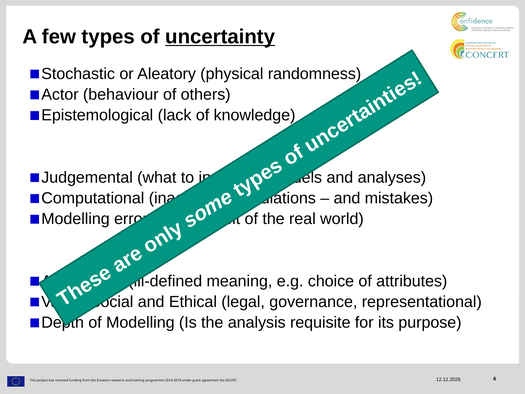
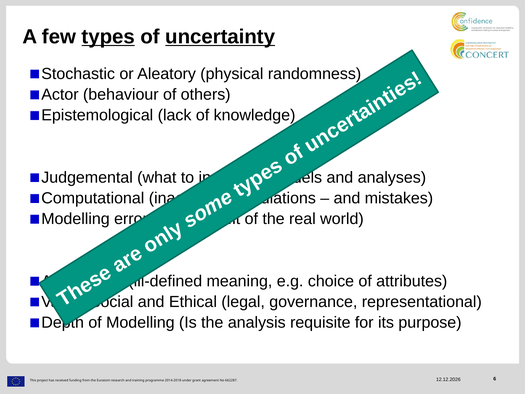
types underline: none -> present (108, 37)
